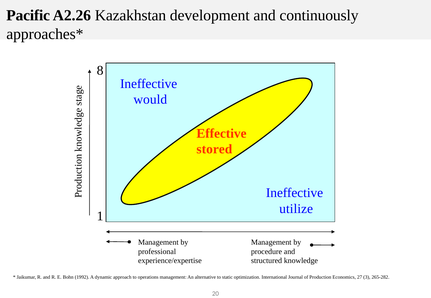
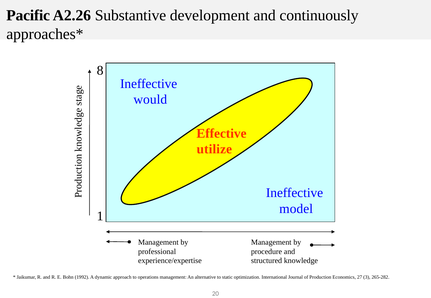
Kazakhstan: Kazakhstan -> Substantive (131, 15)
stored: stored -> utilize (214, 149)
utilize: utilize -> model (296, 209)
